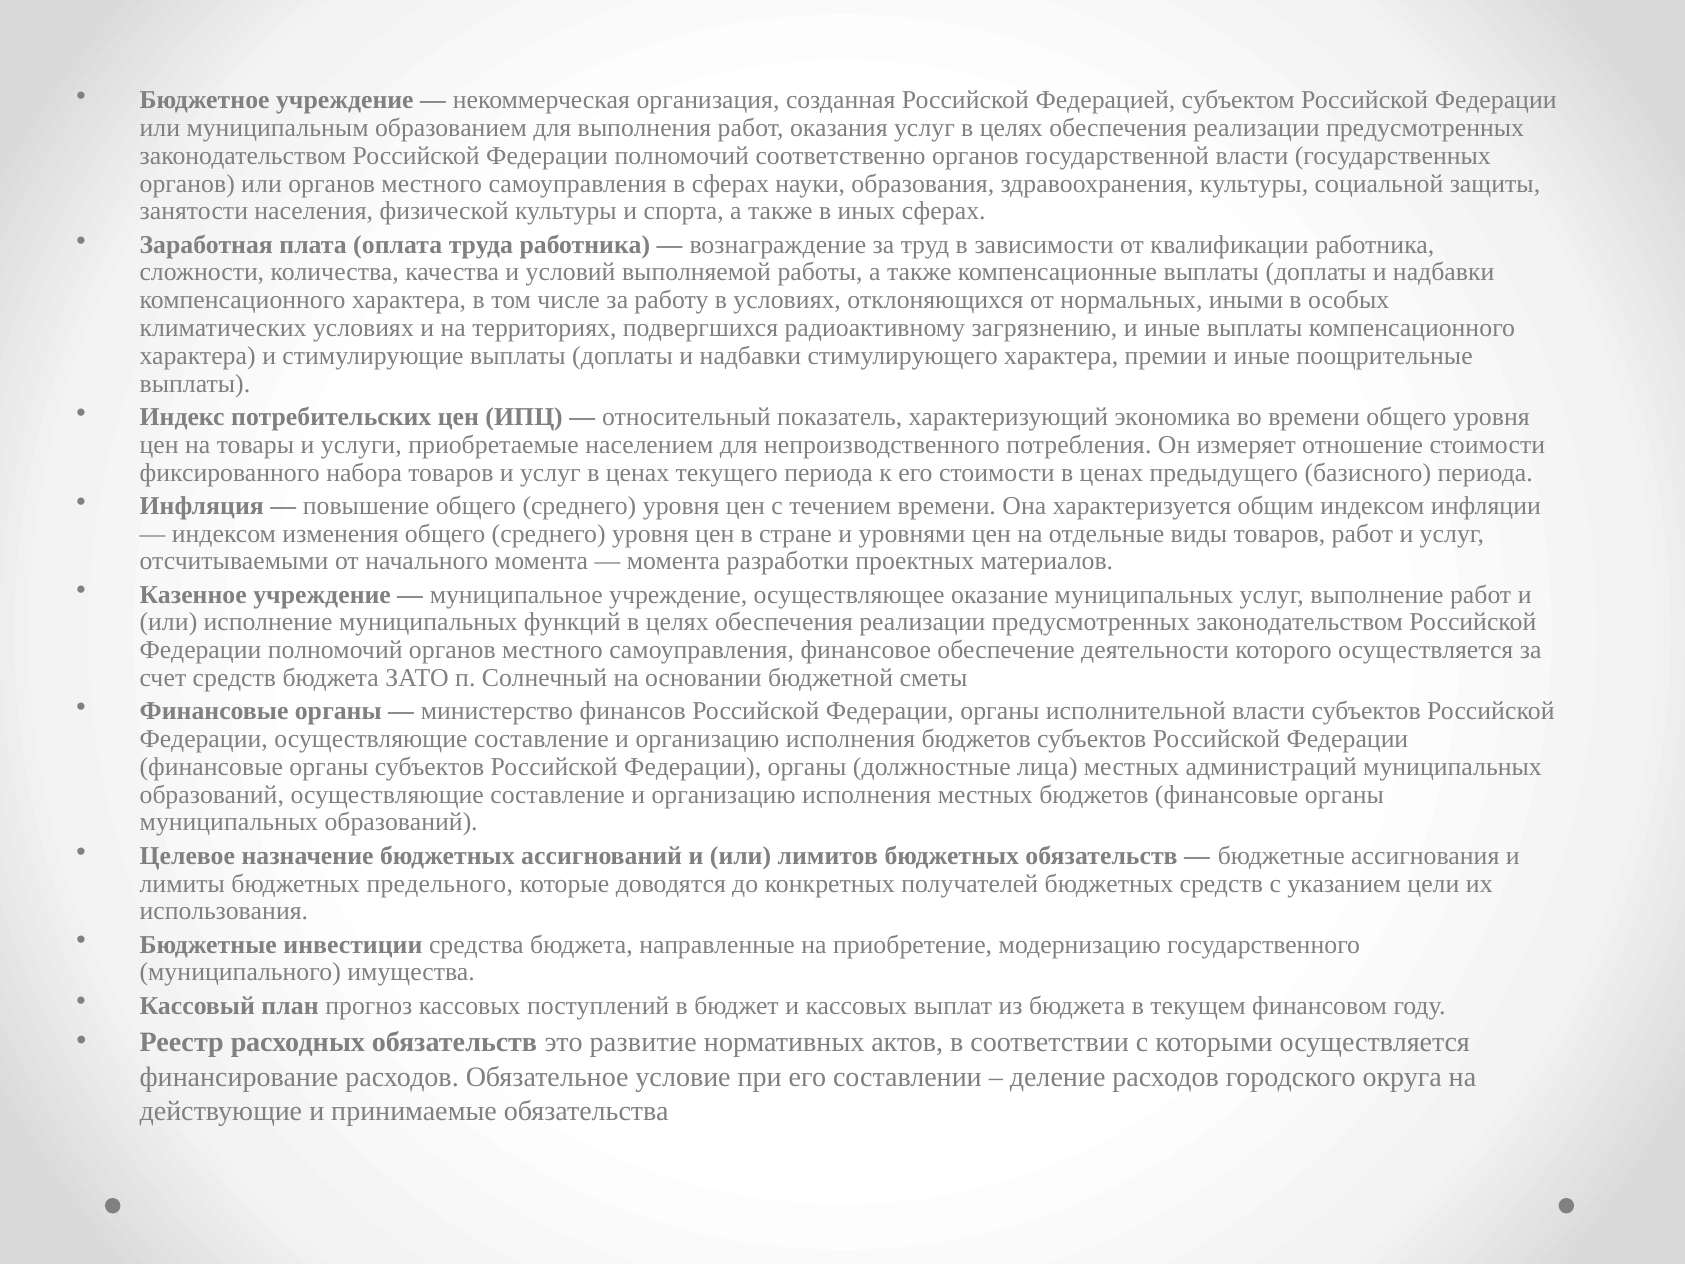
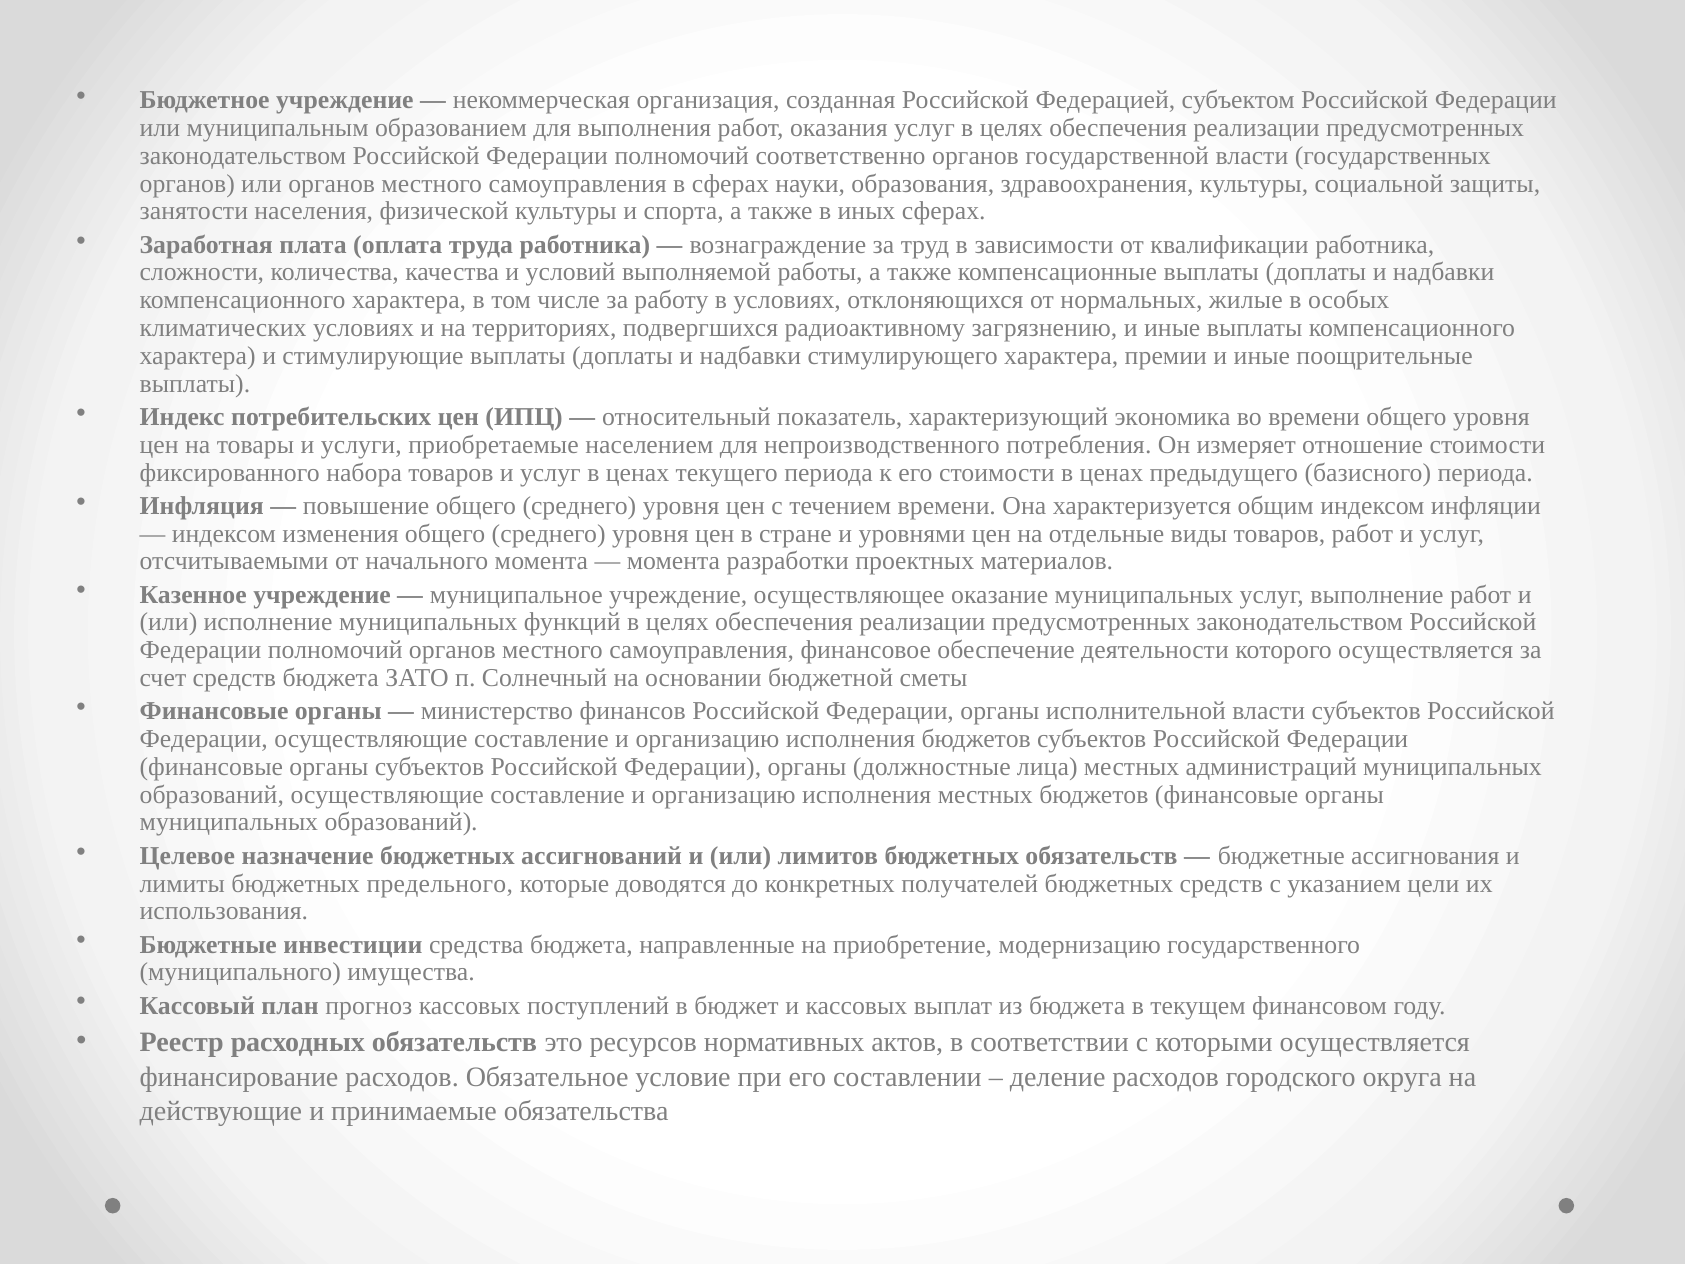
иными: иными -> жилые (1246, 300)
развитие: развитие -> ресурсов (643, 1042)
